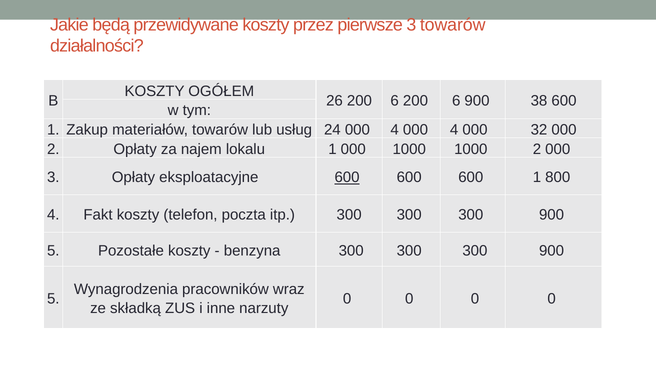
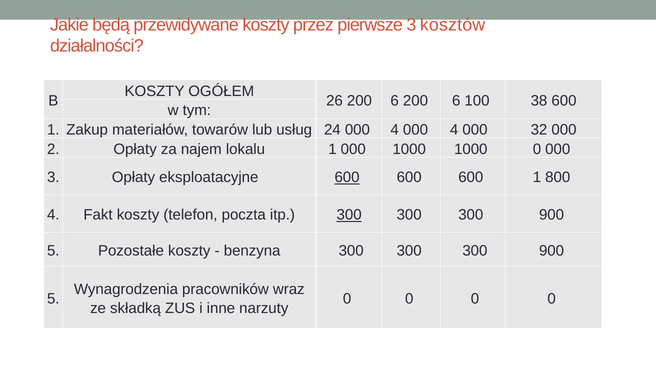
3 towarów: towarów -> kosztów (453, 25)
6 900: 900 -> 100 (477, 101)
1000 2: 2 -> 0 (537, 149)
300 underline: none -> present (349, 215)
